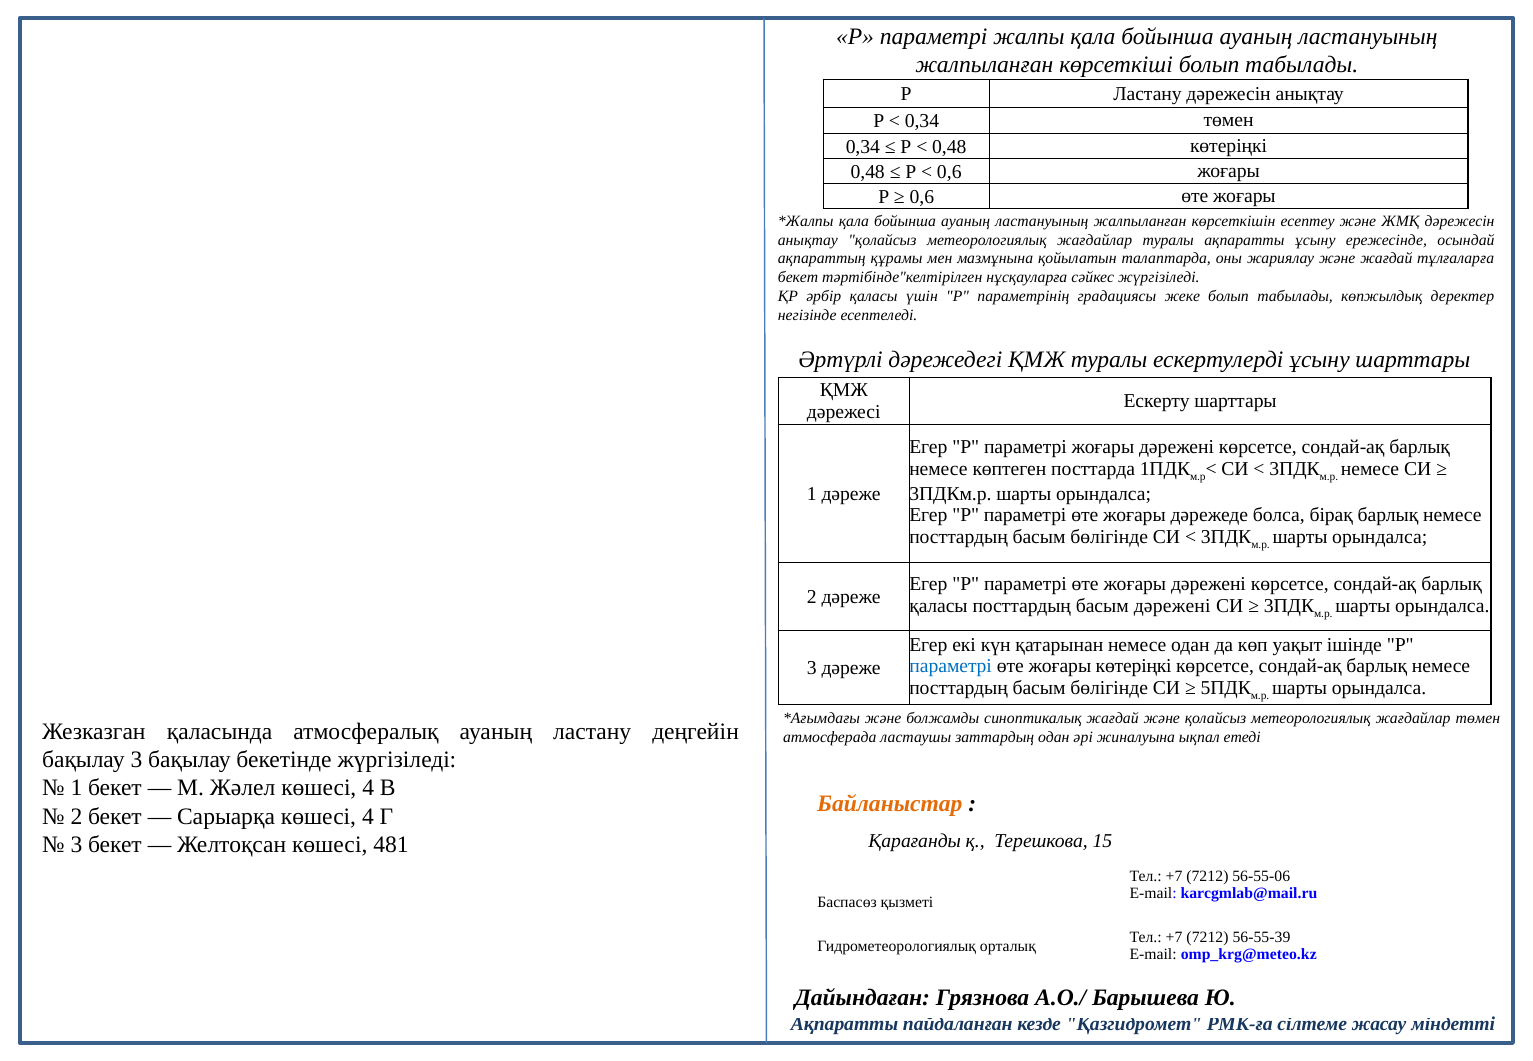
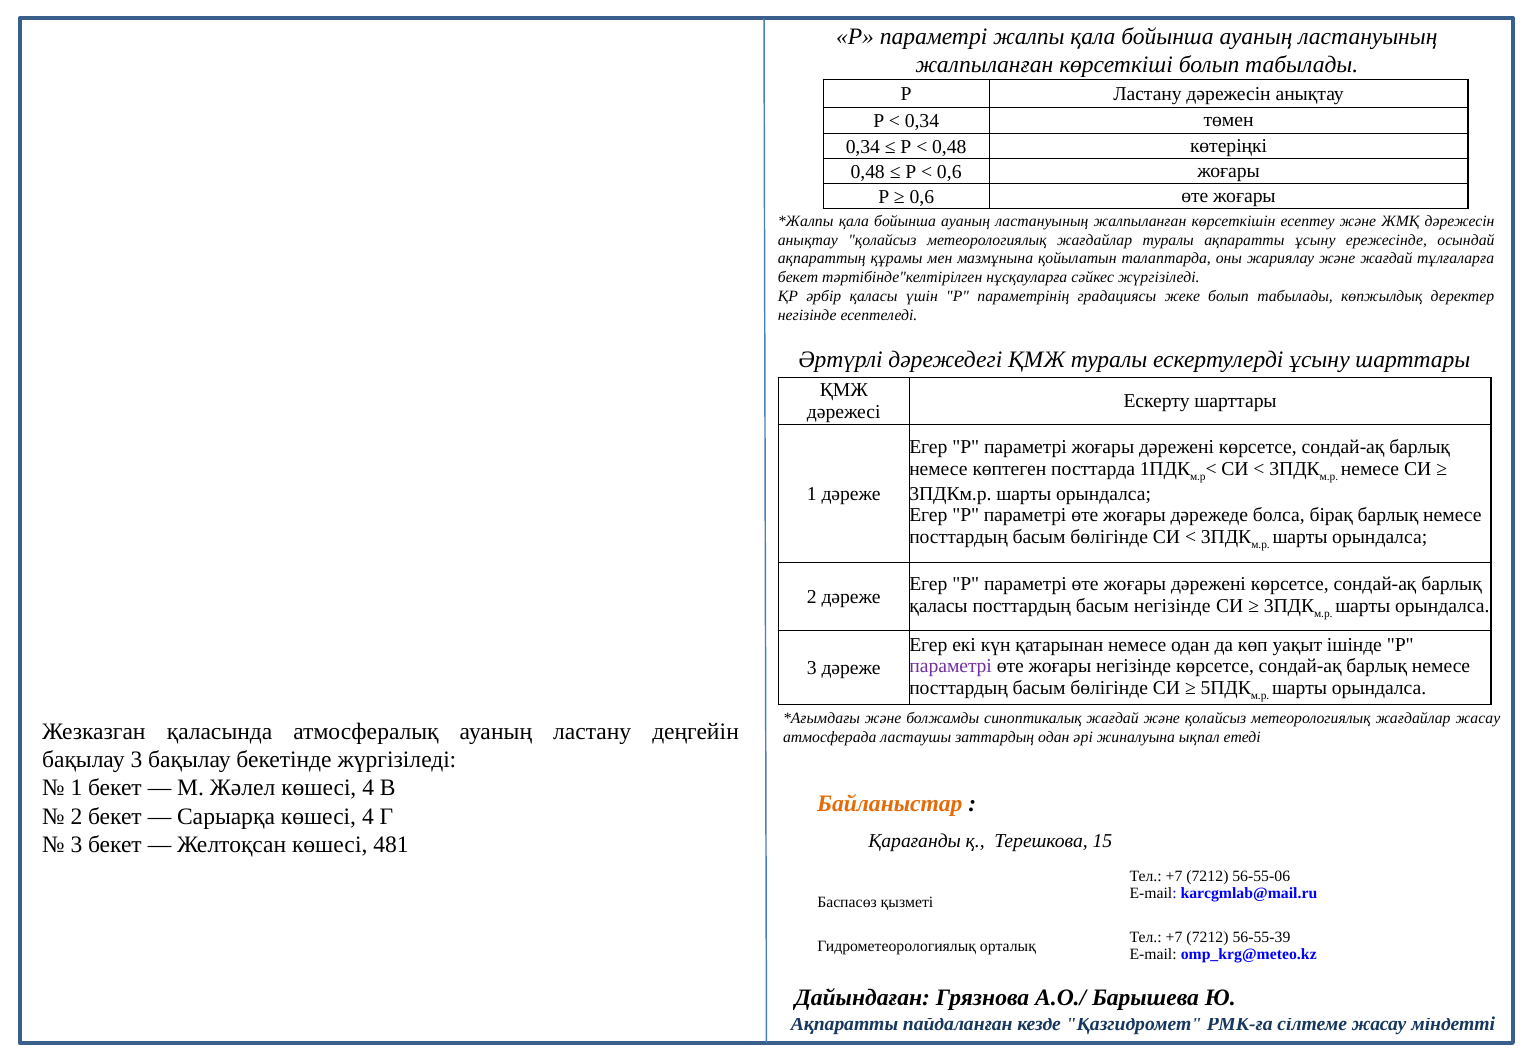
басым дәрежені: дәрежені -> негізінде (1172, 606)
параметрі colour: blue -> purple (951, 667)
жоғары көтеріңкі: көтеріңкі -> негізінде (1134, 667)
жағдайлар төмен: төмен -> жасау (1478, 719)
